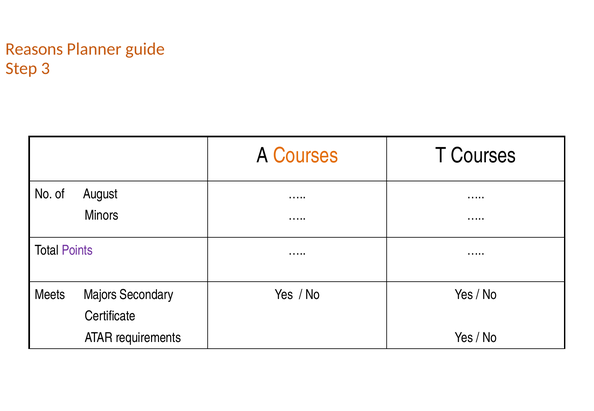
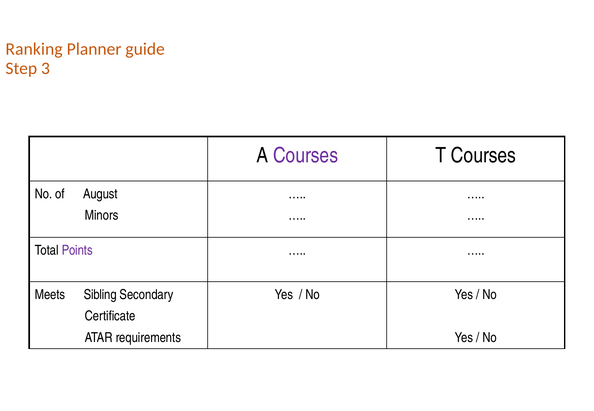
Reasons: Reasons -> Ranking (34, 49)
Courses colour: orange -> purple (306, 155)
Majors: Majors -> Sibling (100, 295)
